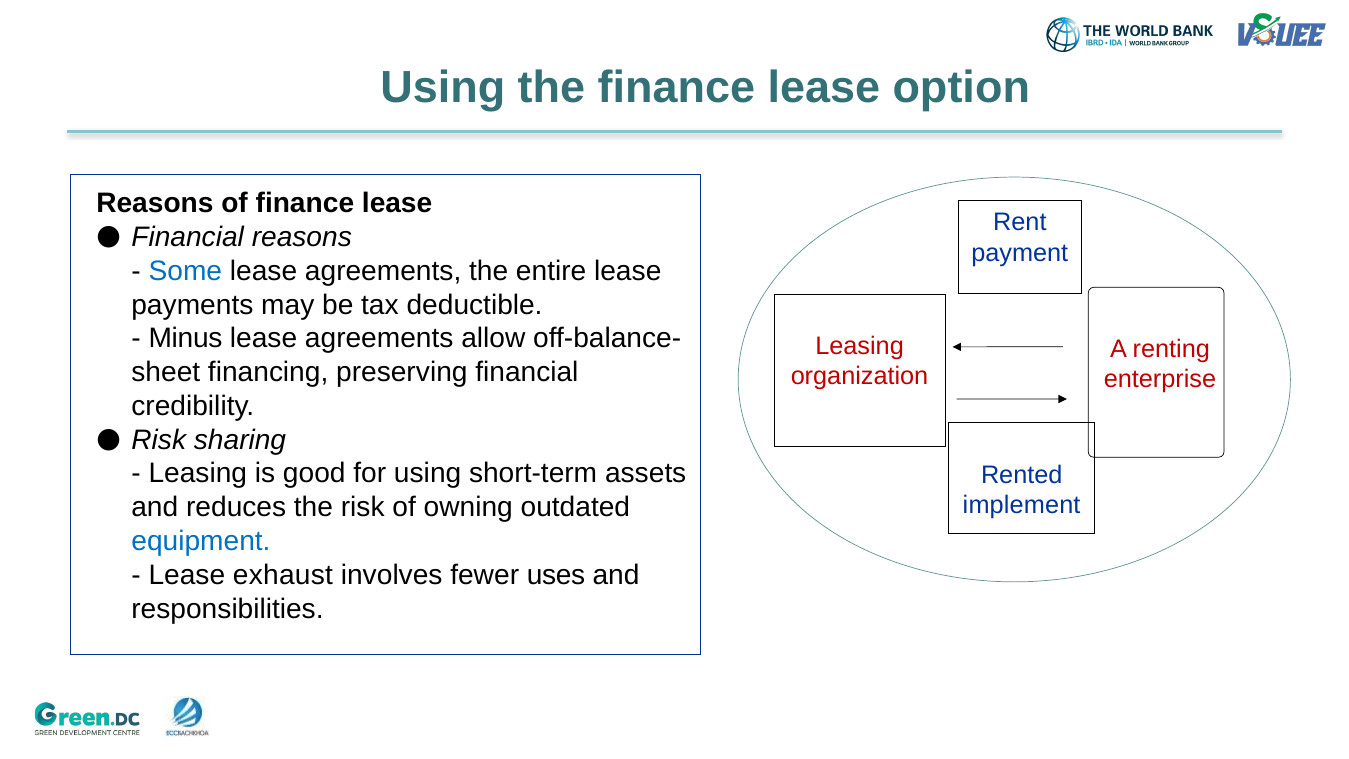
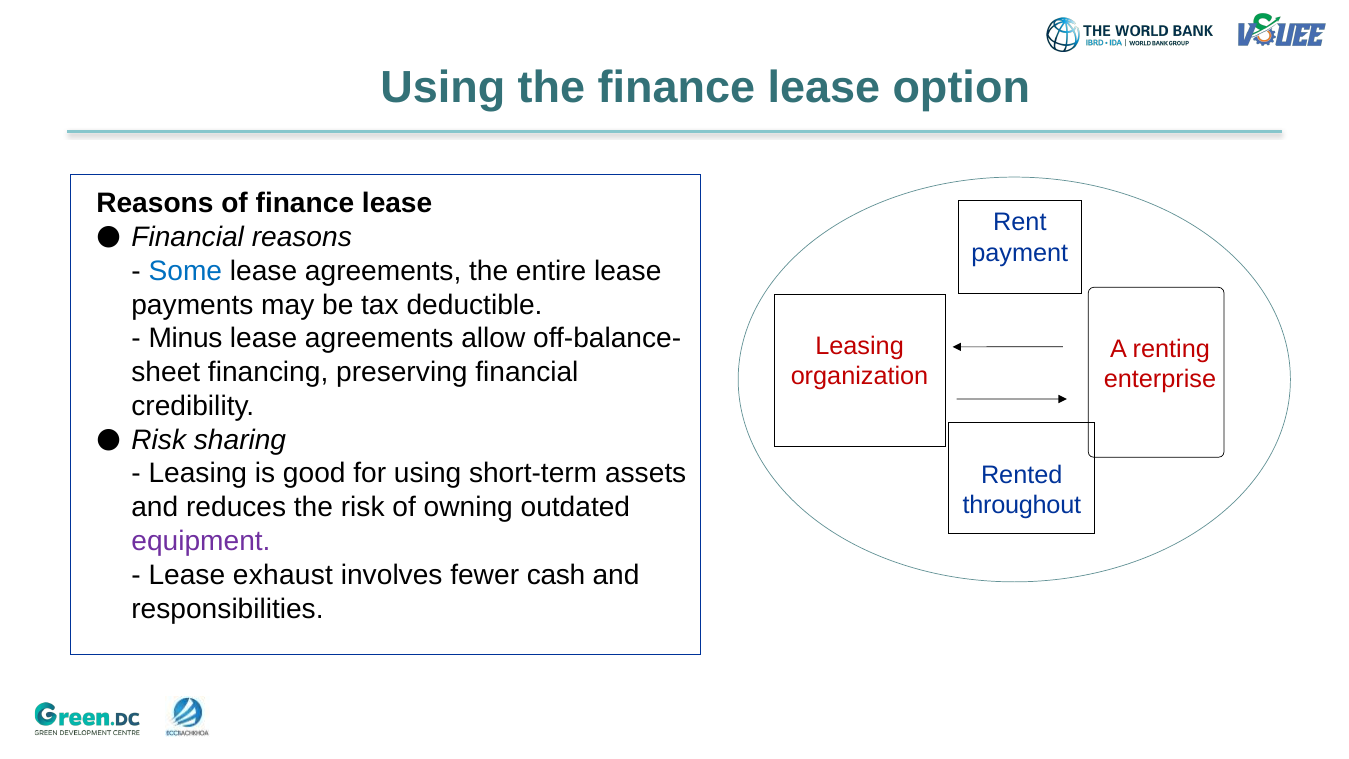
implement: implement -> throughout (1022, 505)
equipment colour: blue -> purple (201, 541)
uses: uses -> cash (556, 575)
